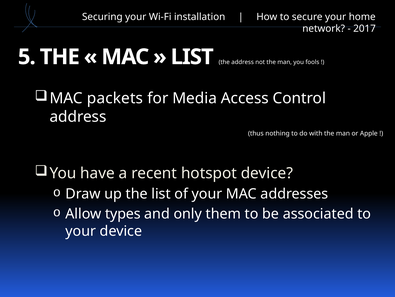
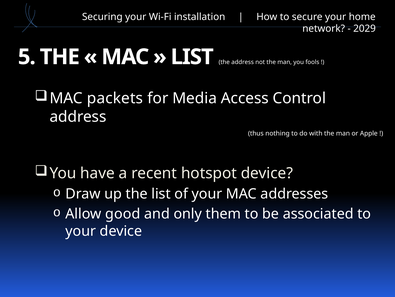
2017: 2017 -> 2029 (365, 29)
types: types -> good (123, 213)
